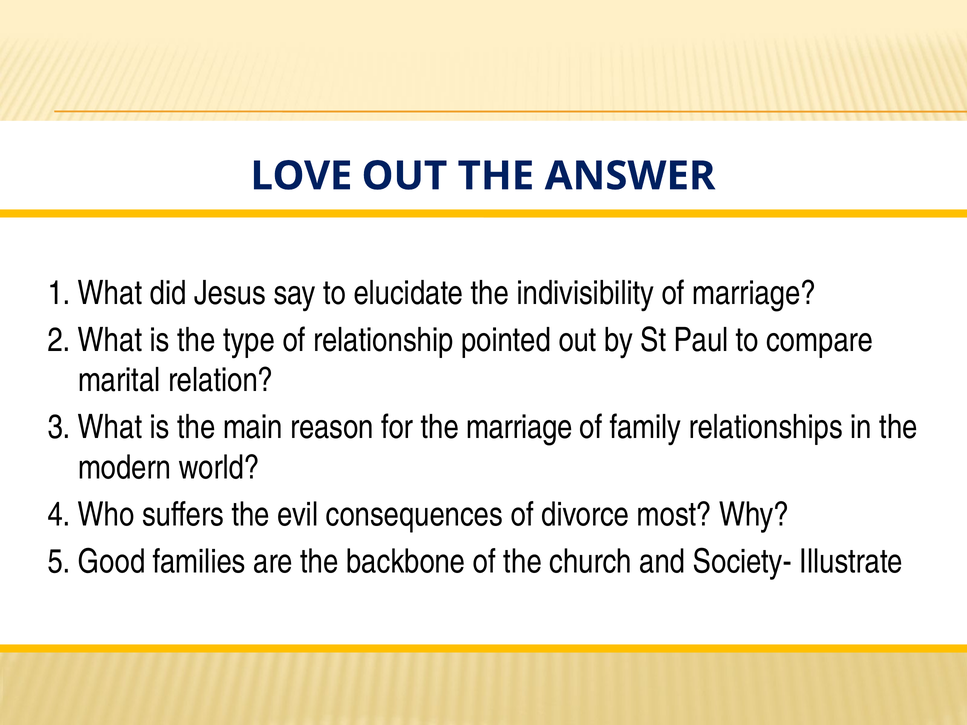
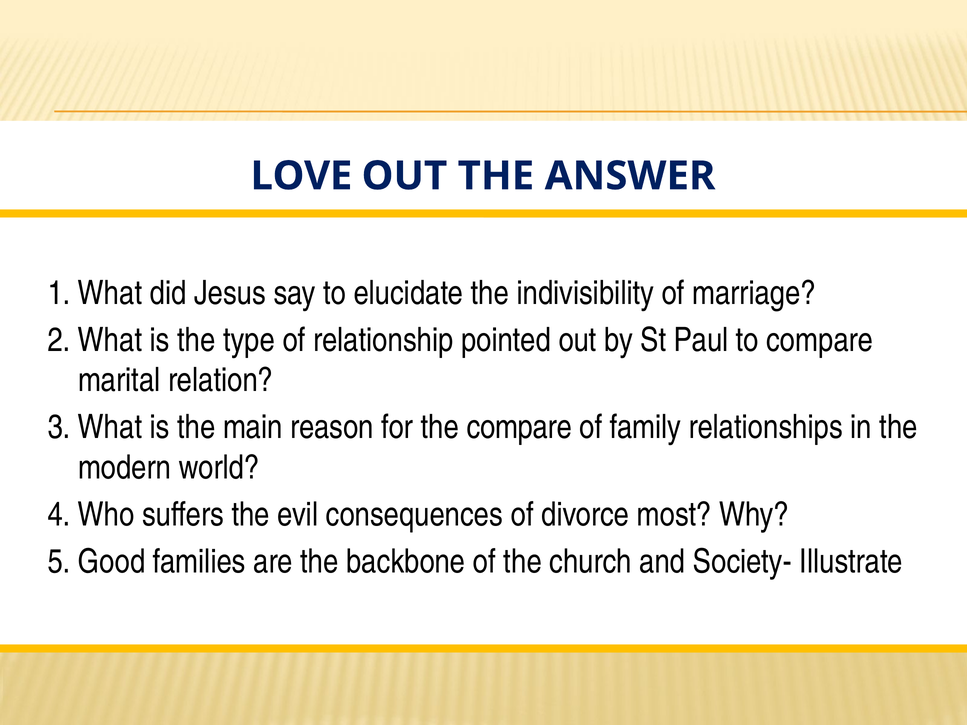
the marriage: marriage -> compare (519, 427)
